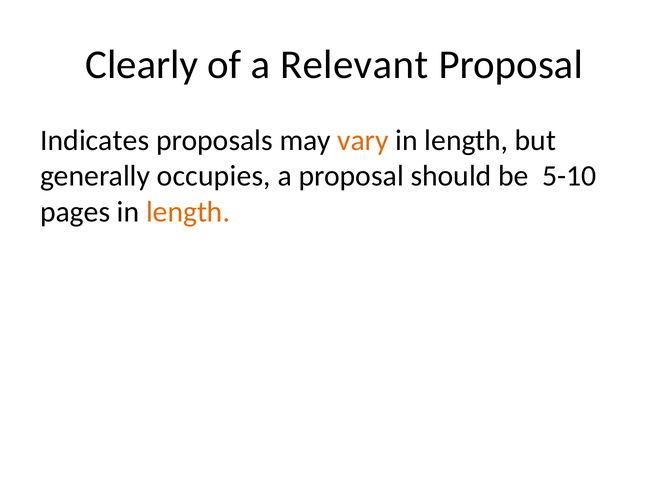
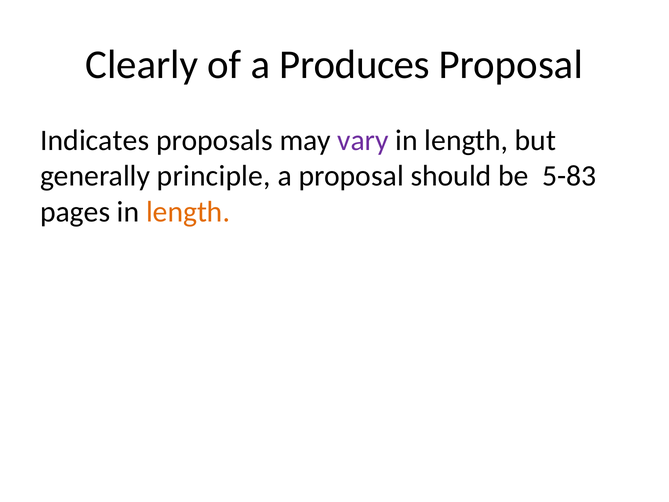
Relevant: Relevant -> Produces (355, 65)
vary colour: orange -> purple (363, 140)
occupies: occupies -> principle (214, 176)
5-10: 5-10 -> 5-83 (569, 176)
